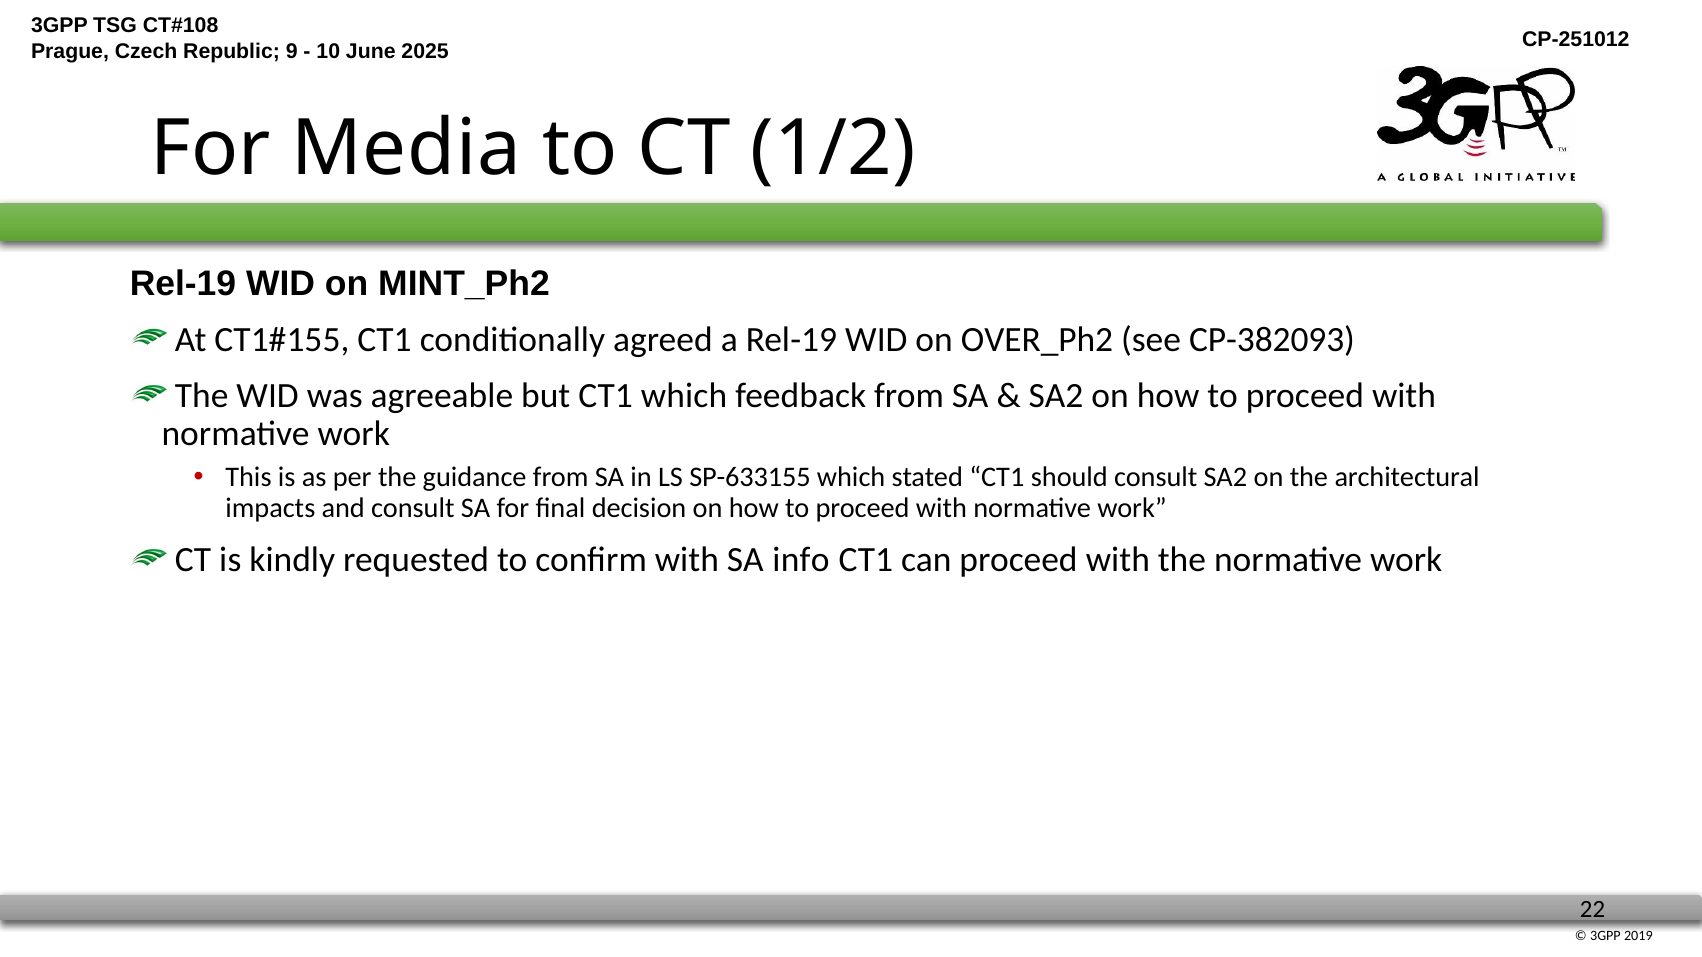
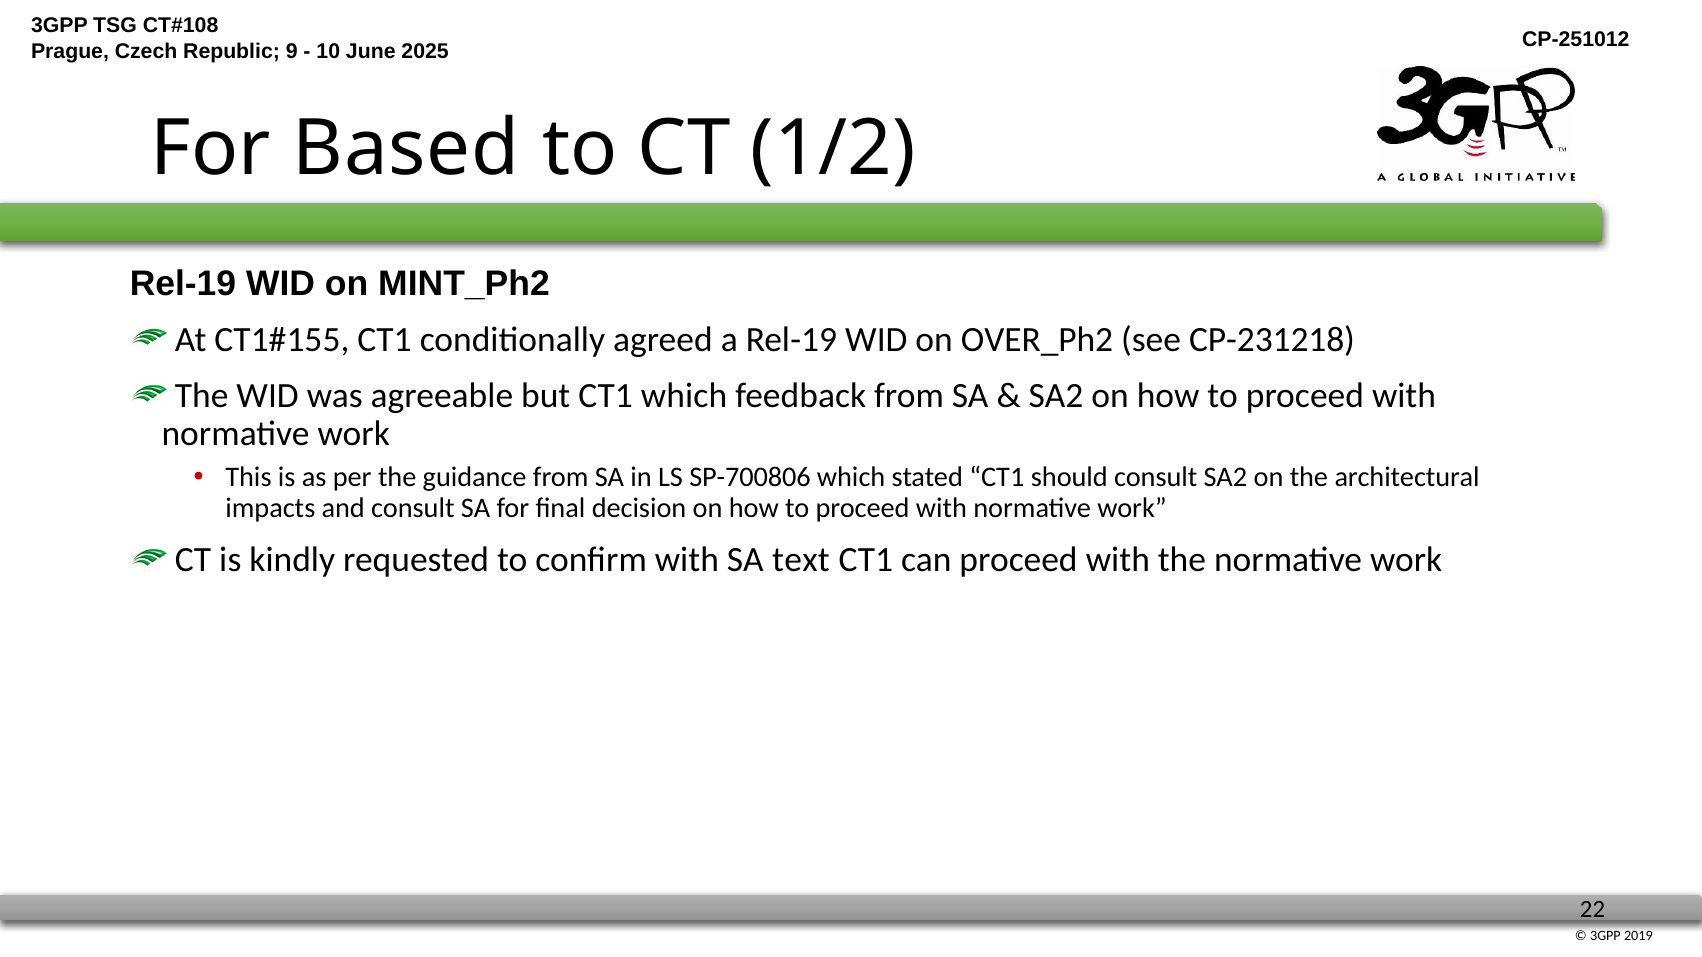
Media: Media -> Based (406, 149)
CP-382093: CP-382093 -> CP-231218 (1272, 340)
SP-633155: SP-633155 -> SP-700806 (750, 477)
info: info -> text (801, 560)
